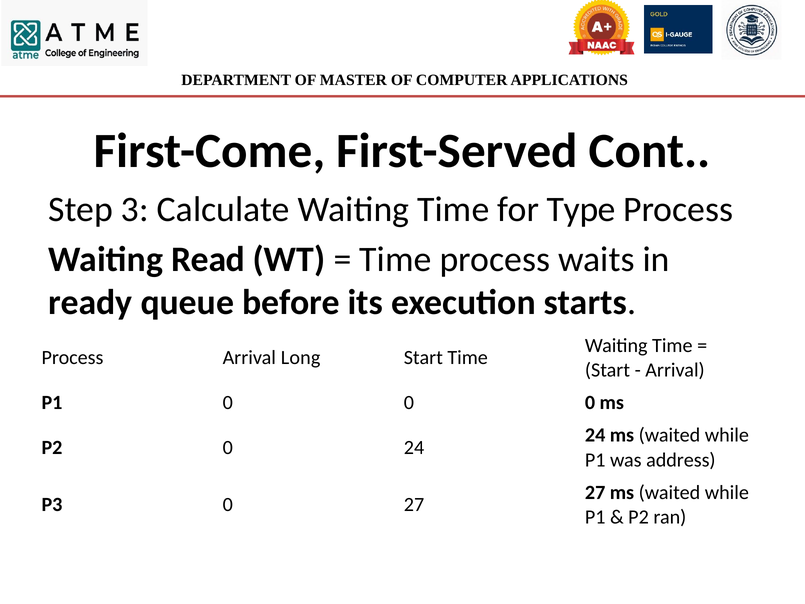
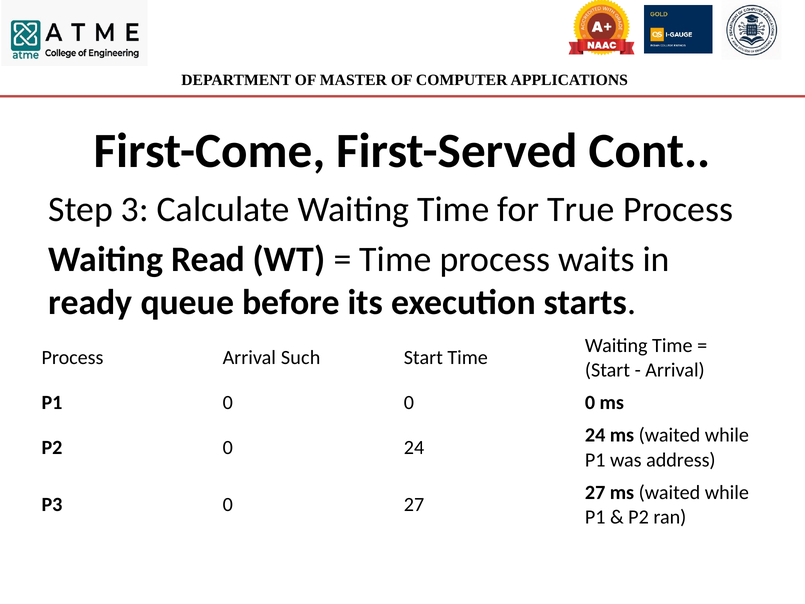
Type: Type -> True (581, 209)
Long: Long -> Such (301, 358)
